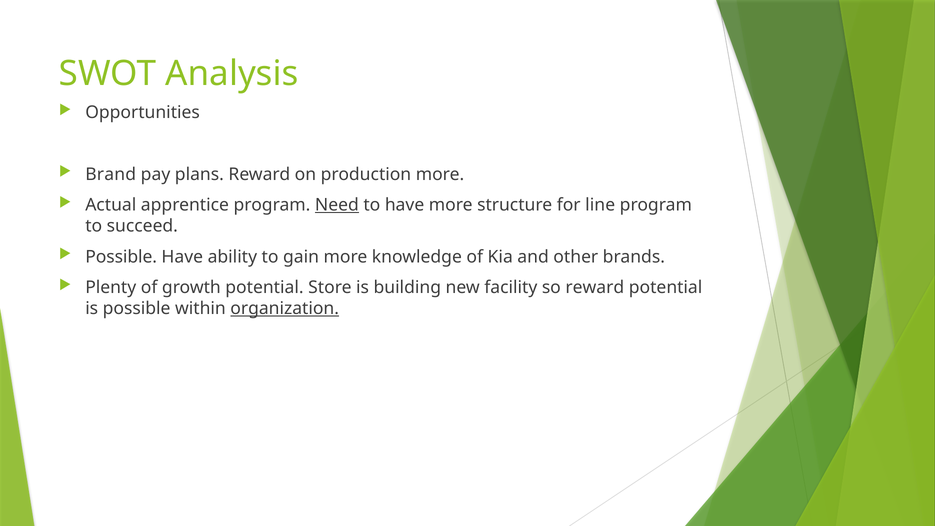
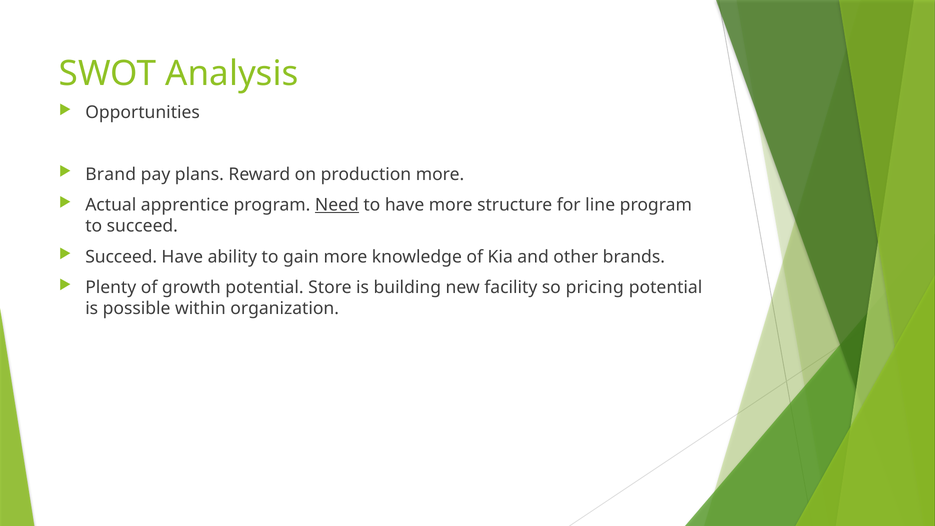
Possible: Possible -> Succeed (121, 257)
so reward: reward -> pricing (595, 288)
organization underline: present -> none (285, 309)
